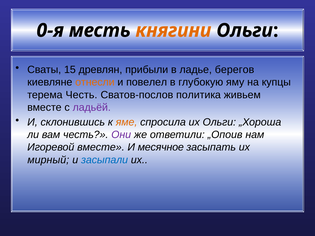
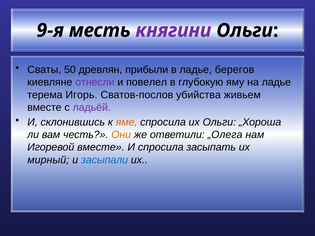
0-я: 0-я -> 9-я (50, 30)
княгини colour: orange -> purple (173, 30)
15: 15 -> 50 (70, 70)
отнесли colour: orange -> purple (95, 82)
на купцы: купцы -> ладье (276, 82)
терема Честь: Честь -> Игорь (81, 95)
политика: политика -> убийства (198, 95)
Они colour: purple -> orange (121, 135)
„Опоив: „Опоив -> „Олега (225, 135)
И месячное: месячное -> спросила (161, 147)
